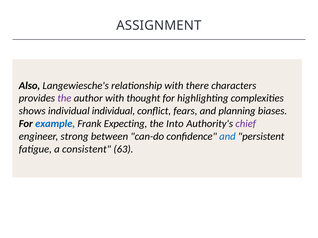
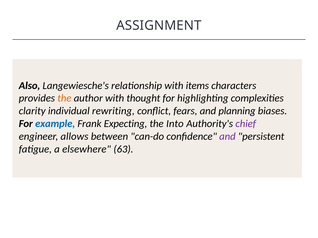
there: there -> items (197, 86)
the colour: purple -> orange (64, 98)
shows: shows -> clarity (32, 111)
individual individual: individual -> rewriting (113, 111)
strong: strong -> allows (74, 137)
and colour: blue -> purple (227, 137)
consistent: consistent -> elsewhere (87, 149)
